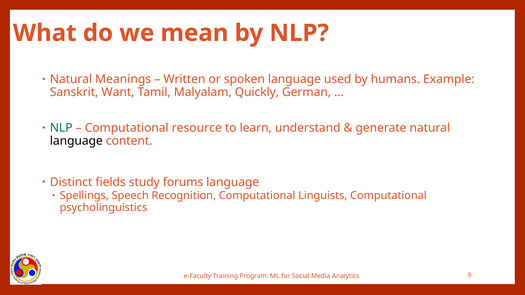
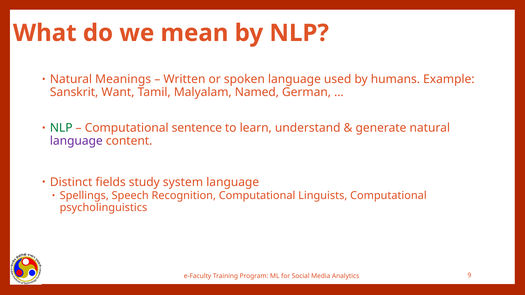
Quickly: Quickly -> Named (257, 92)
resource: resource -> sentence (197, 128)
language colour: black -> purple (76, 141)
forums: forums -> system (183, 182)
